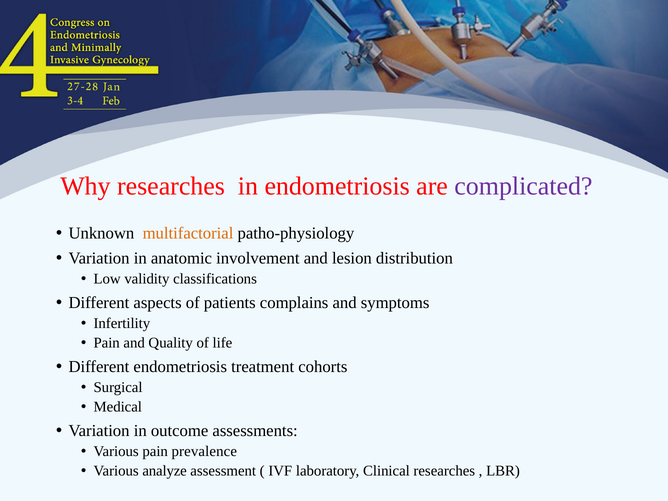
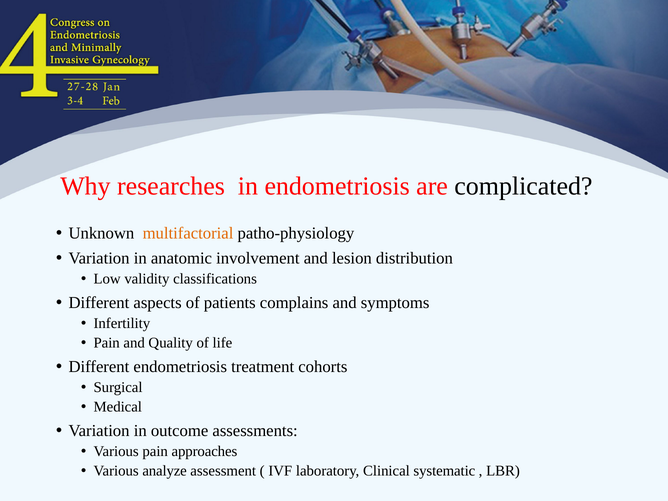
complicated colour: purple -> black (523, 186)
prevalence: prevalence -> approaches (204, 451)
Clinical researches: researches -> systematic (444, 471)
